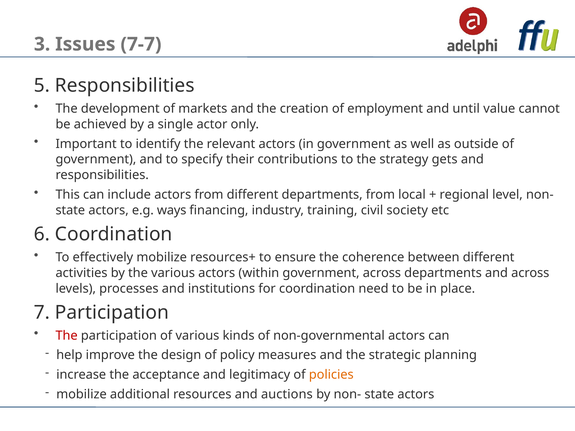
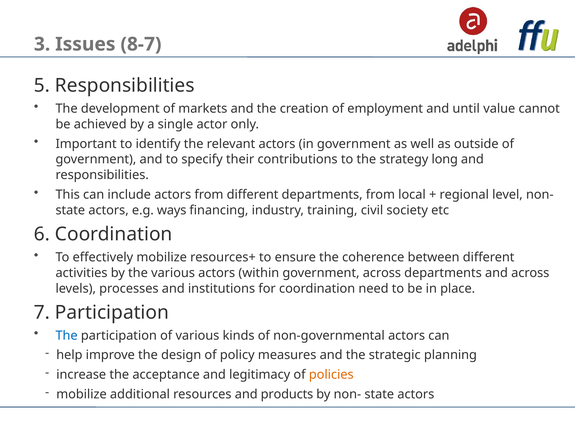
7-7: 7-7 -> 8-7 (141, 44)
gets: gets -> long (445, 160)
The colour: red -> blue (67, 336)
auctions: auctions -> products (287, 394)
